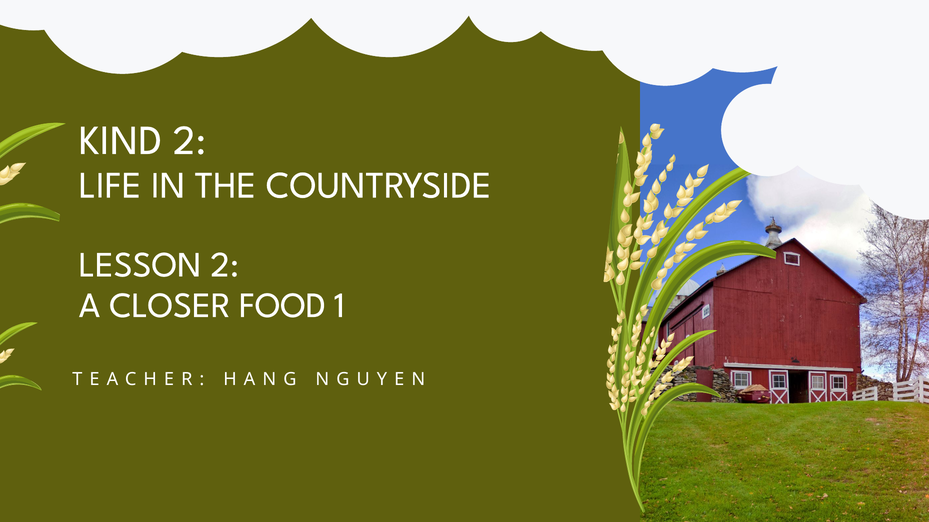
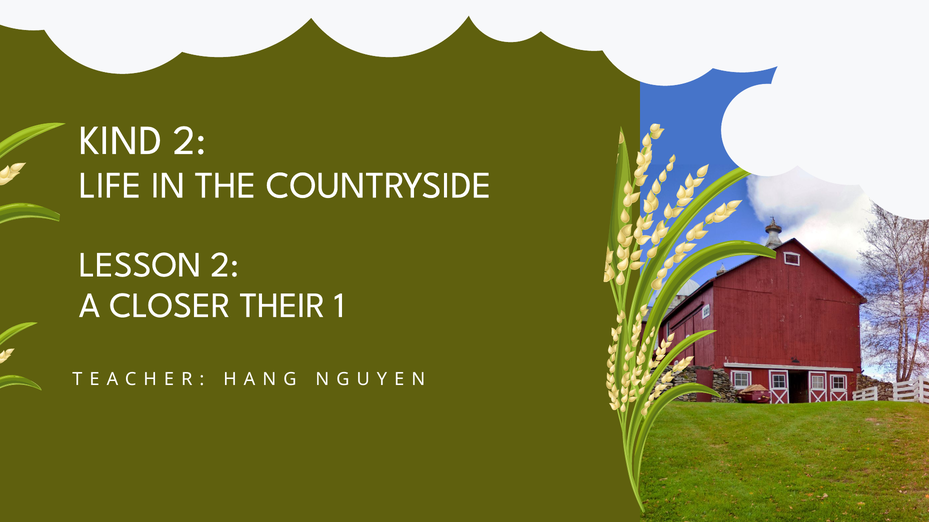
FOOD: FOOD -> THEIR (282, 306)
